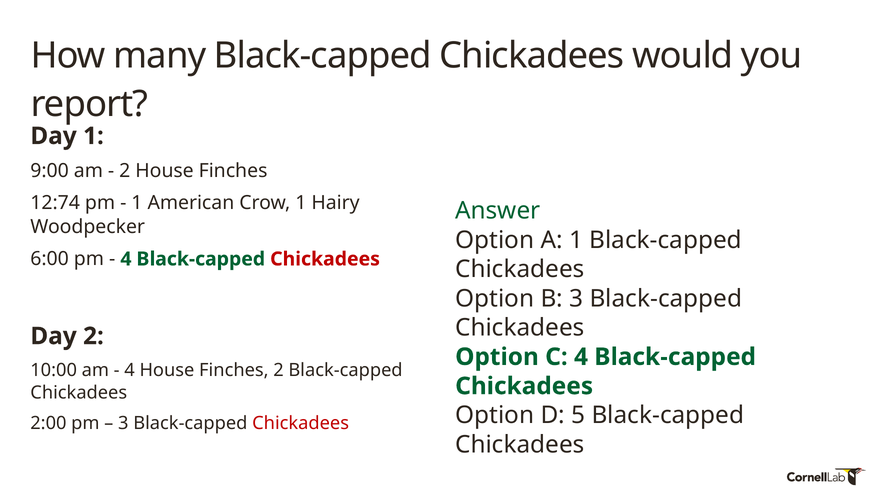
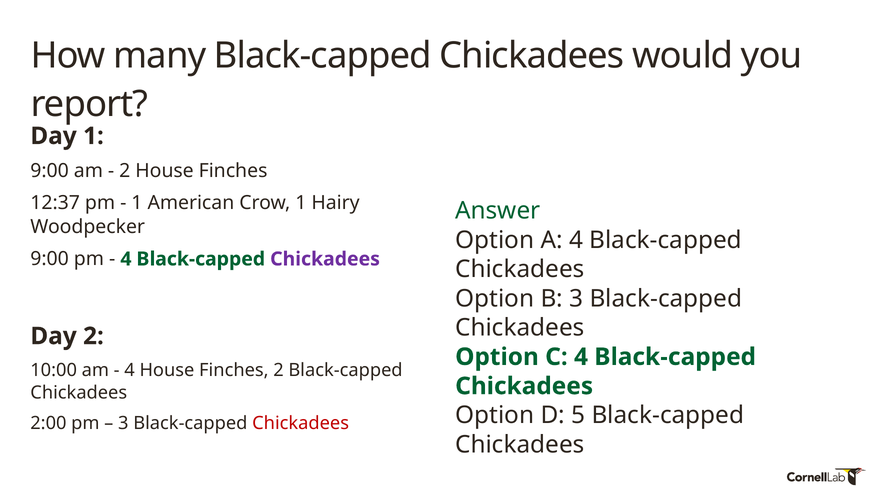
12:74: 12:74 -> 12:37 (55, 203)
A 1: 1 -> 4 (576, 240)
6:00: 6:00 -> 9:00 (50, 259)
Chickadees colour: red -> purple (325, 259)
